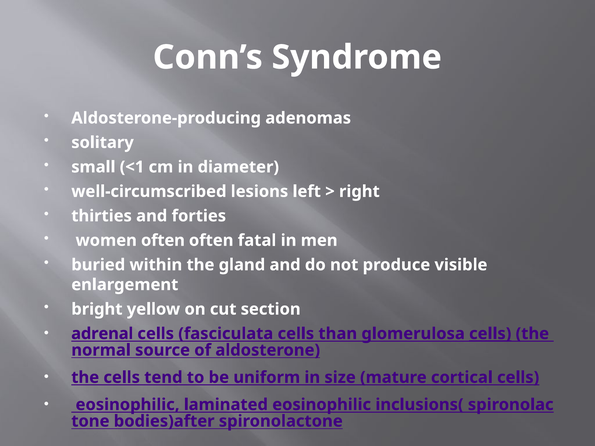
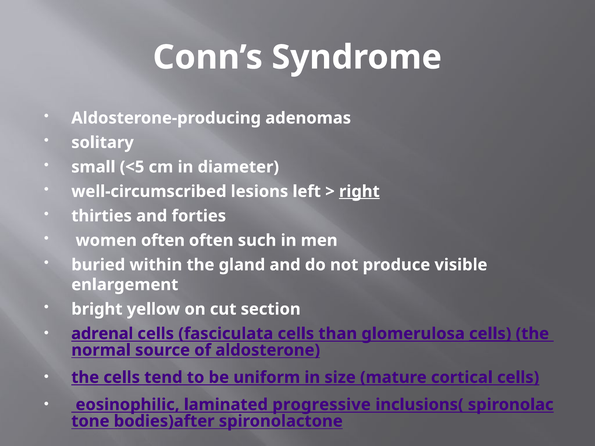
<1: <1 -> <5 (132, 167)
right underline: none -> present (359, 192)
fatal: fatal -> such (257, 241)
laminated eosinophilic: eosinophilic -> progressive (322, 405)
